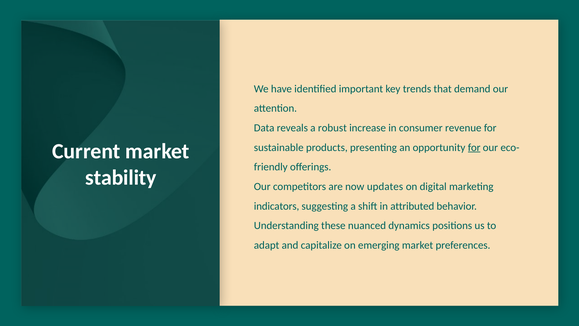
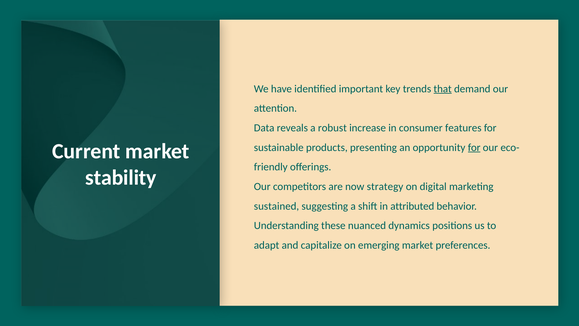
that underline: none -> present (443, 89)
revenue: revenue -> features (463, 128)
updates: updates -> strategy (385, 186)
indicators: indicators -> sustained (277, 206)
